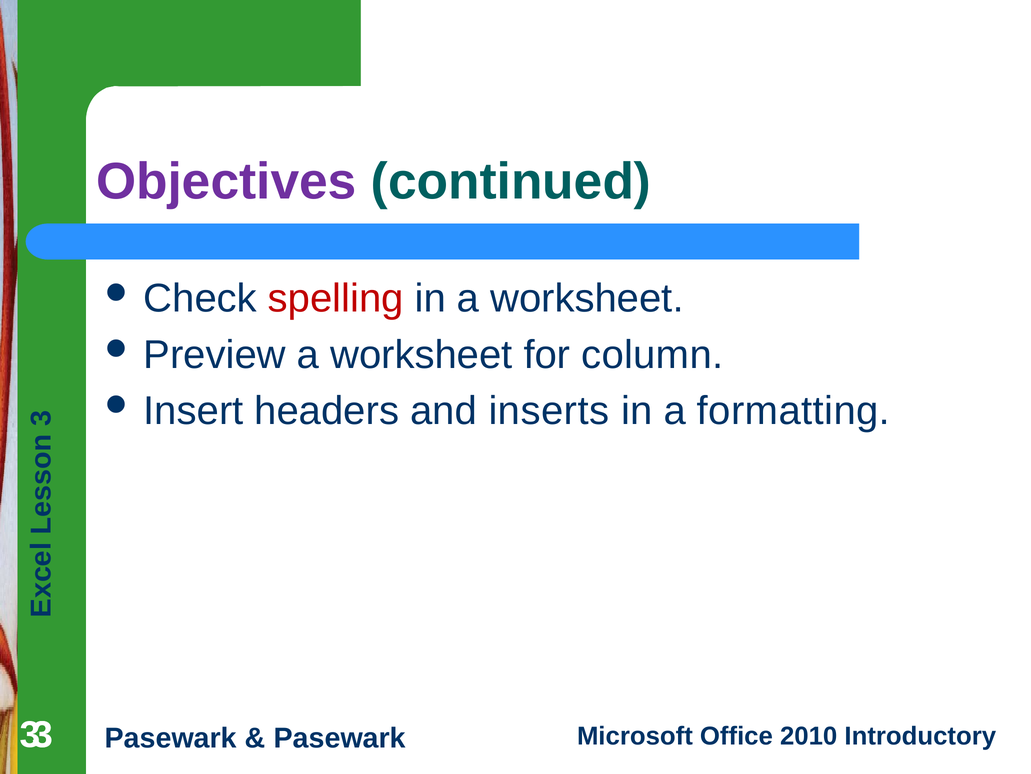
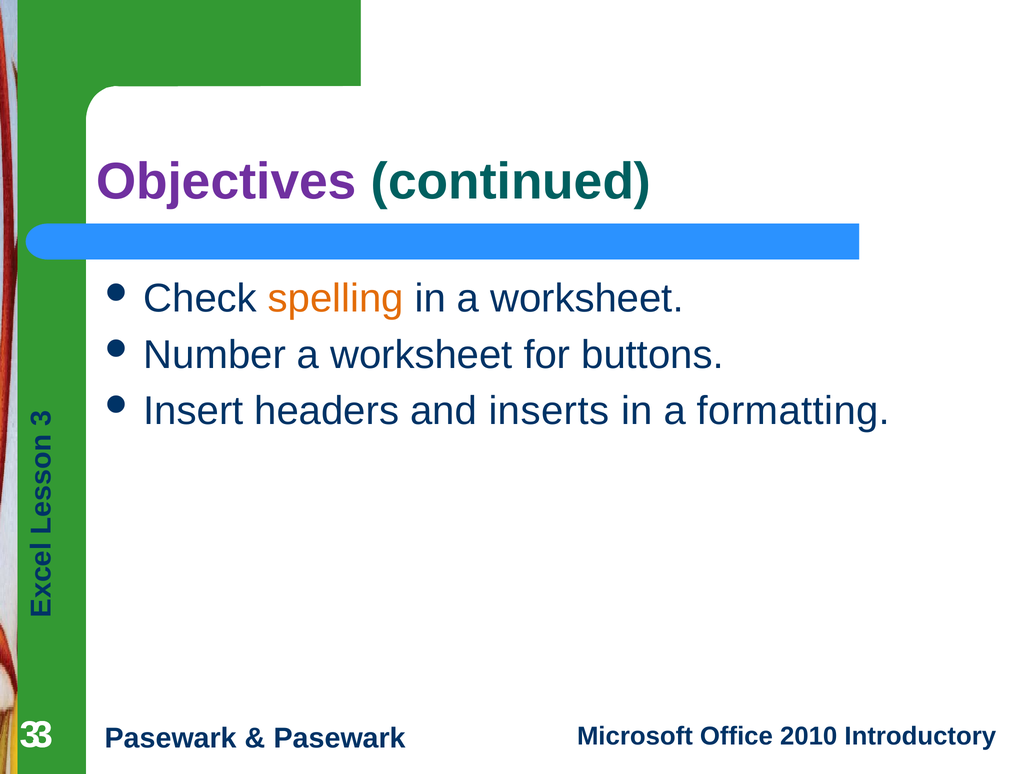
spelling colour: red -> orange (336, 298)
Preview: Preview -> Number (215, 355)
column: column -> buttons (652, 355)
